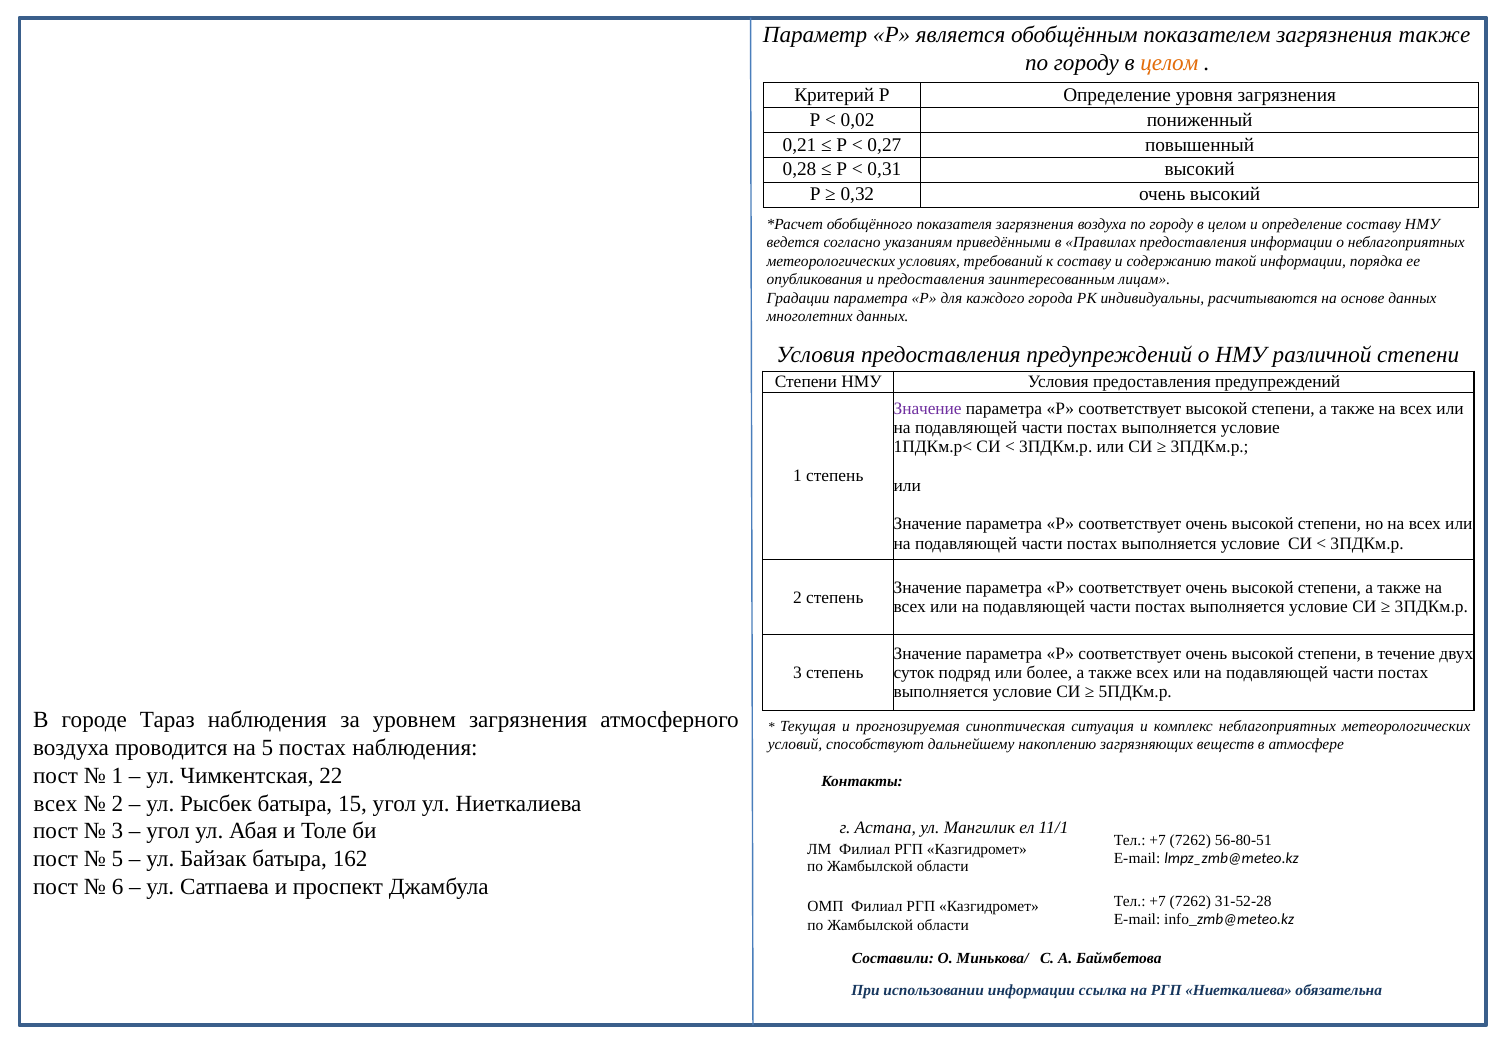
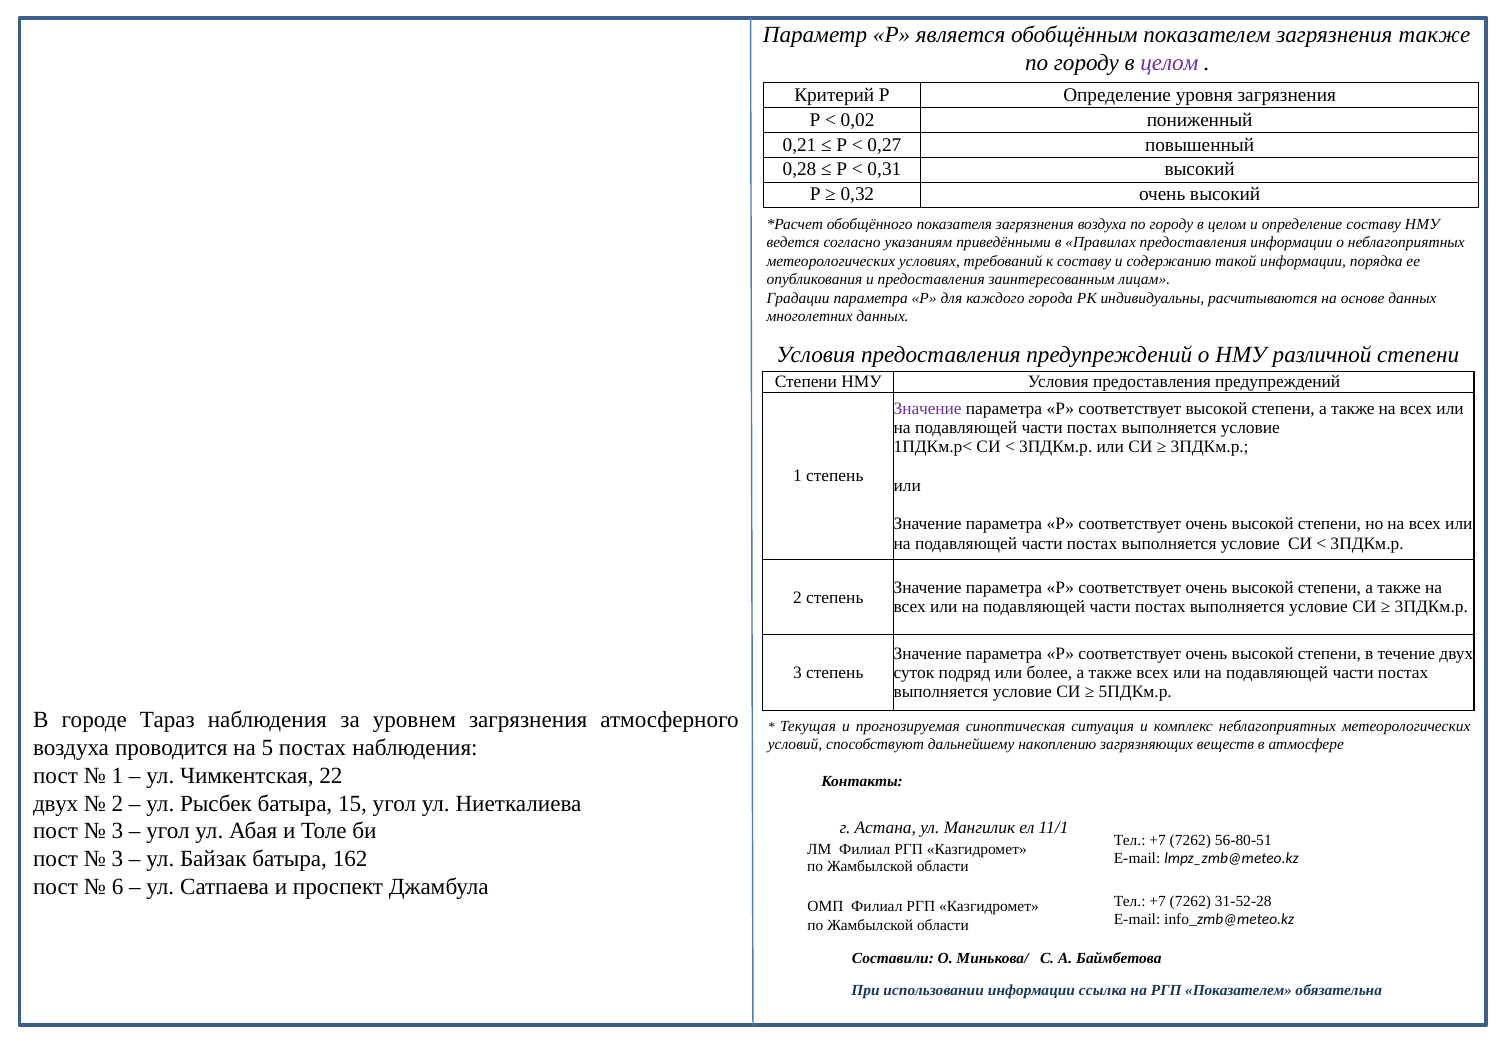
целом colour: orange -> purple (1169, 63)
всех: всех -> двух (56, 803)
5: 5 -> 3 (117, 859)
РГП Ниеткалиева: Ниеткалиева -> Показателем (1239, 990)
